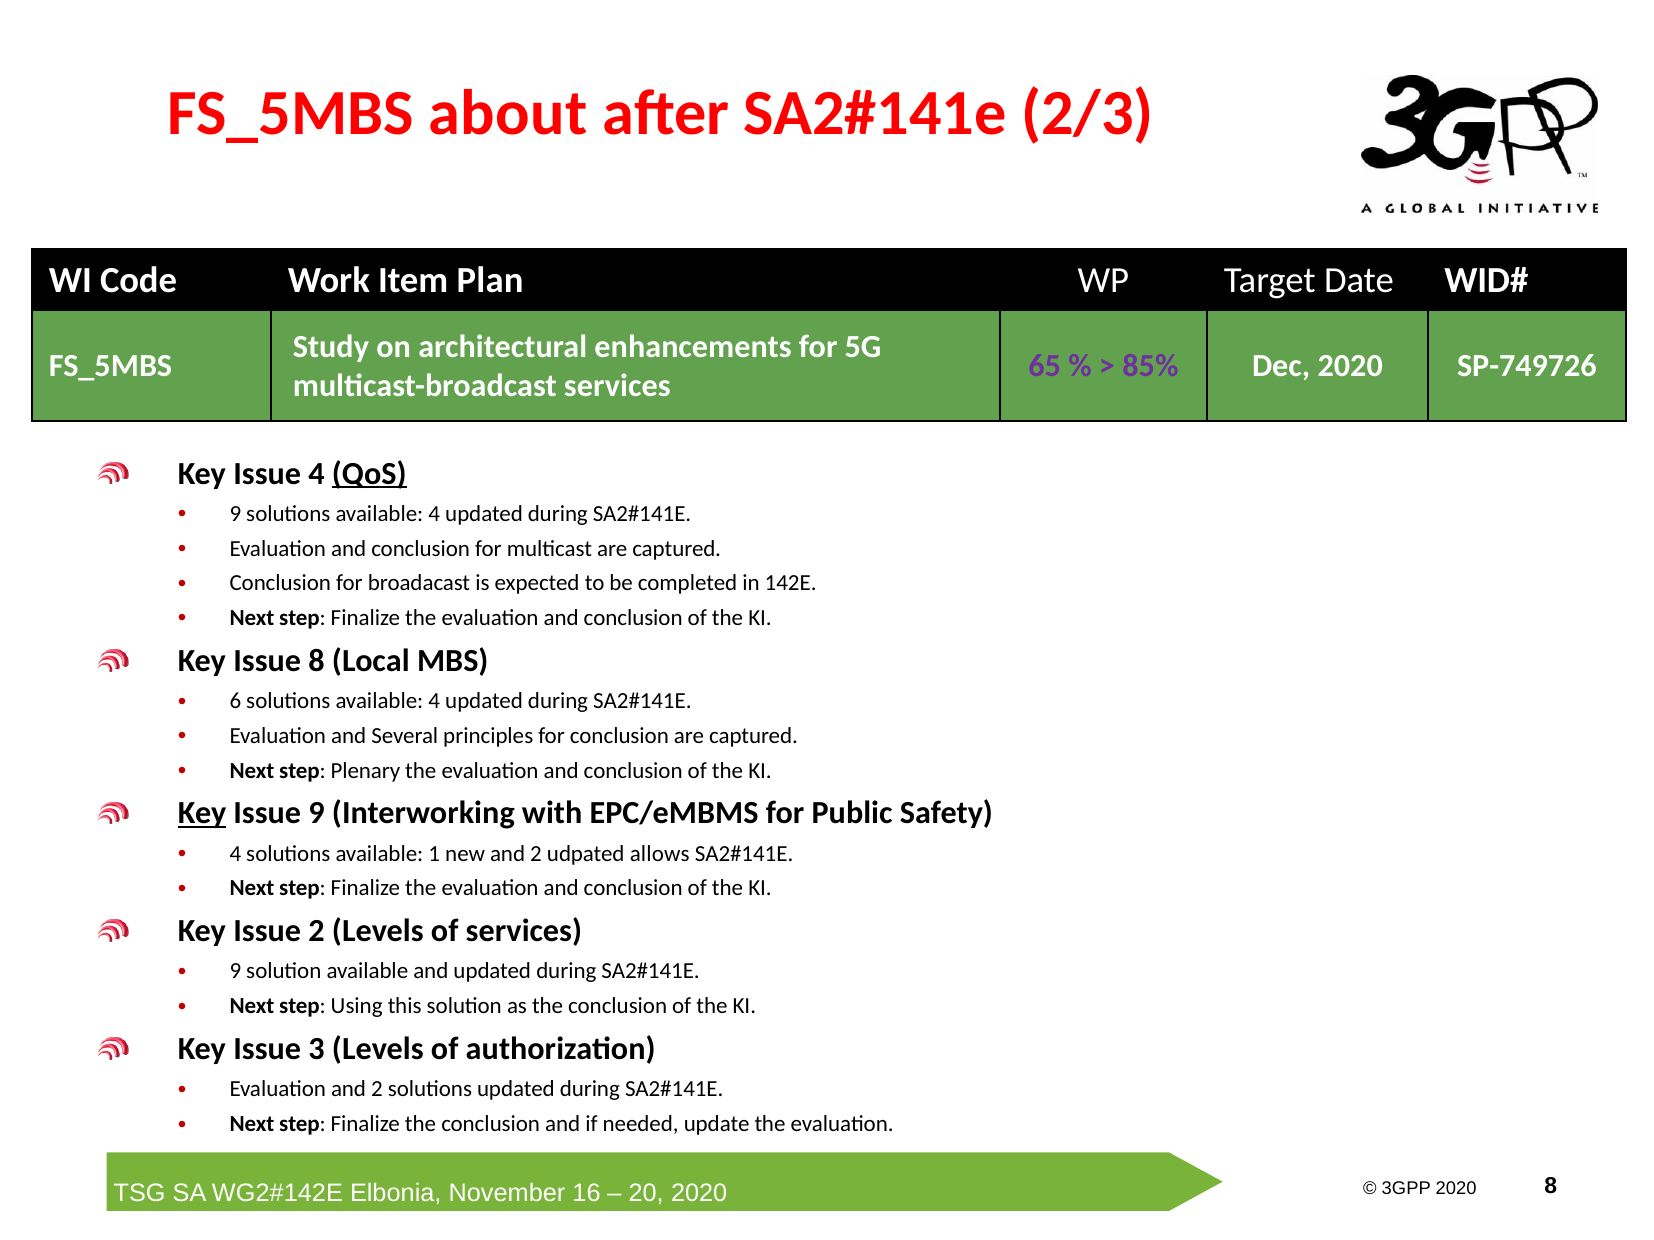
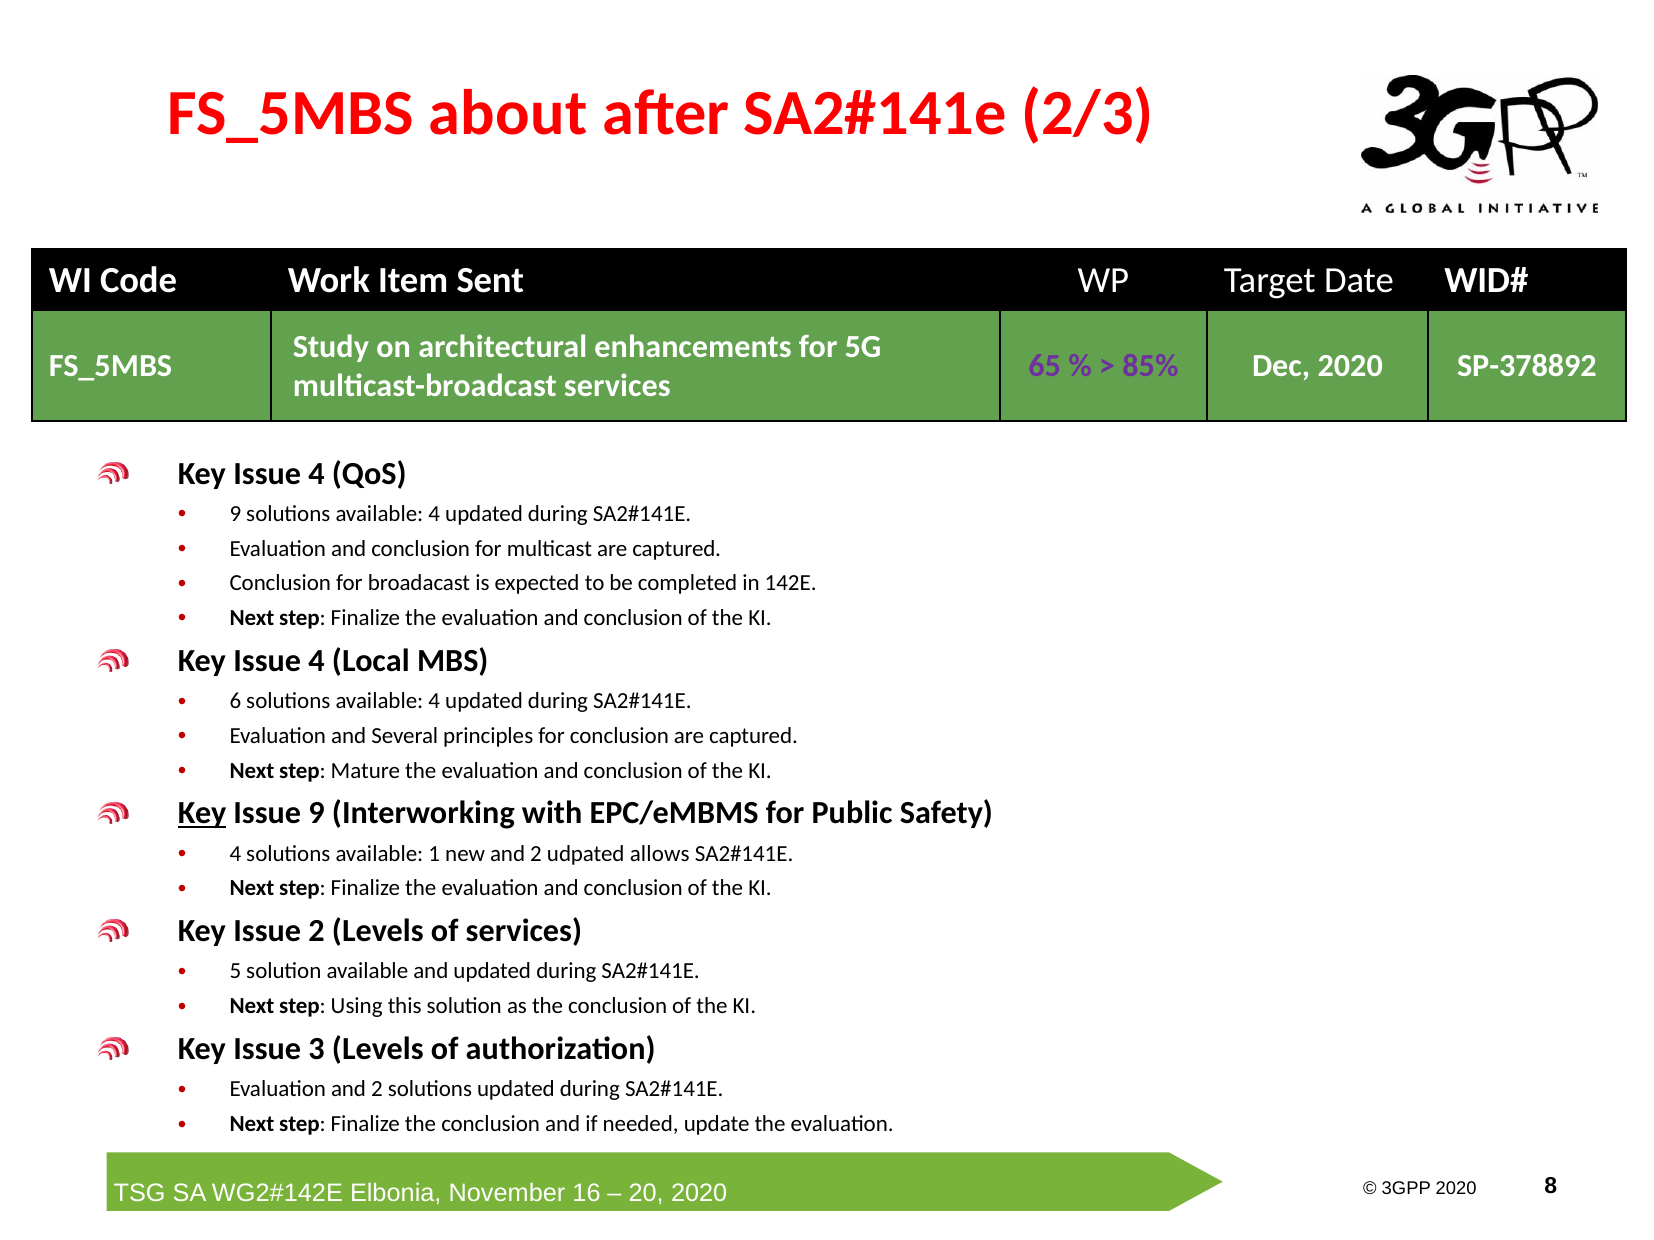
Plan: Plan -> Sent (490, 280)
SP-749726: SP-749726 -> SP-378892 (1527, 366)
QoS underline: present -> none (369, 474)
8: 8 -> 4 (317, 661)
Plenary: Plenary -> Mature (365, 771)
9: 9 -> 5 (235, 972)
